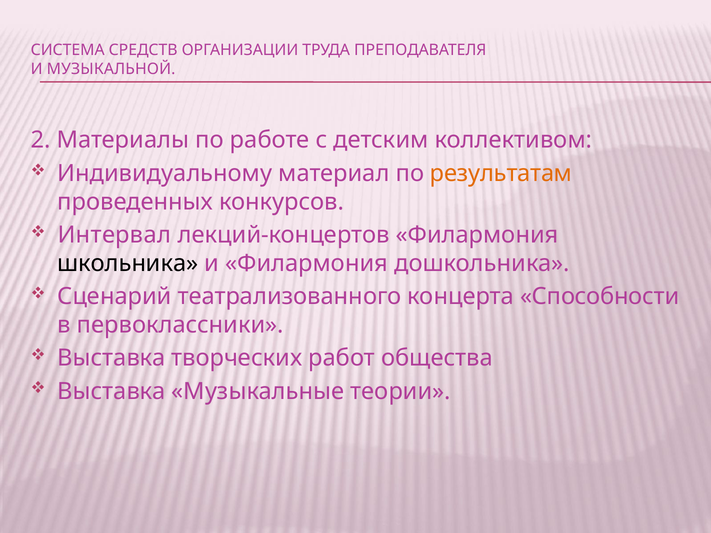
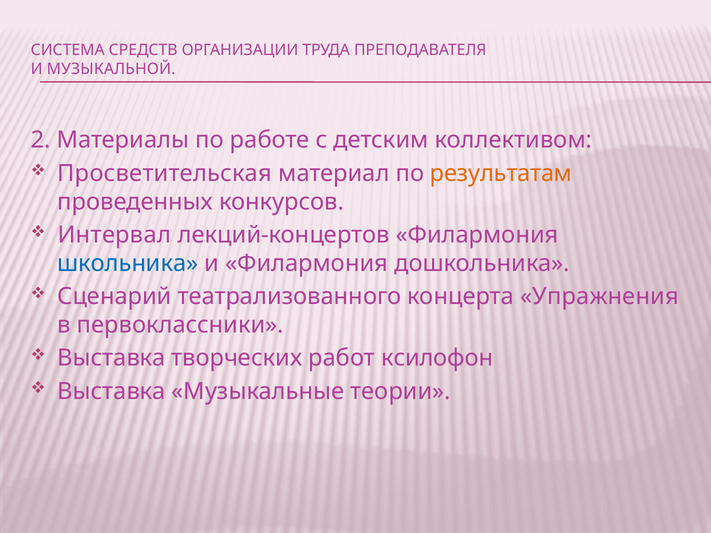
Индивидуальному: Индивидуальному -> Просветительская (165, 173)
школьника colour: black -> blue (128, 263)
Способности: Способности -> Упражнения (600, 297)
общества: общества -> ксилофон (437, 358)
